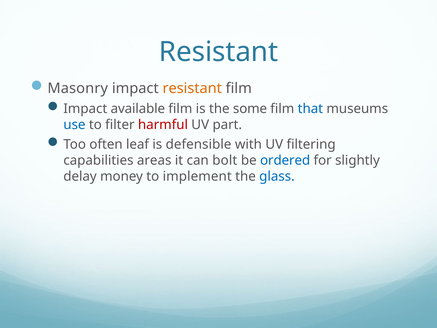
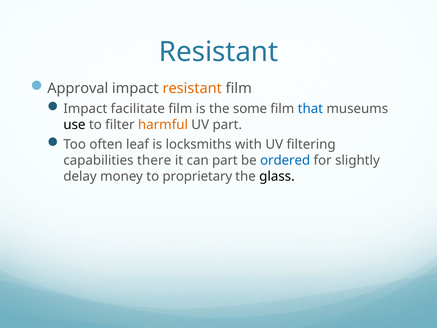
Masonry: Masonry -> Approval (78, 88)
available: available -> facilitate (138, 109)
use colour: blue -> black (74, 125)
harmful colour: red -> orange (163, 125)
defensible: defensible -> locksmiths (199, 144)
areas: areas -> there (154, 160)
can bolt: bolt -> part (225, 160)
implement: implement -> proprietary (197, 176)
glass colour: blue -> black (277, 176)
